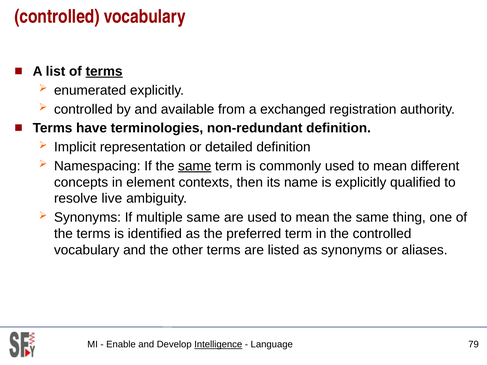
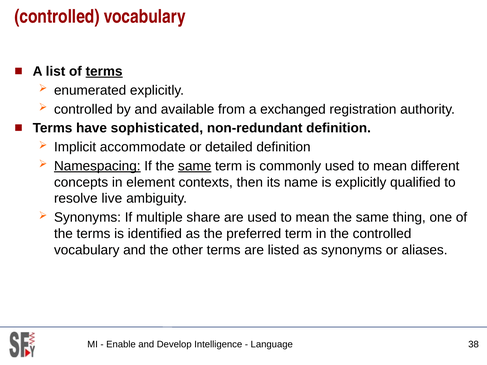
terminologies: terminologies -> sophisticated (157, 128)
representation: representation -> accommodate (143, 147)
Namespacing underline: none -> present (97, 166)
multiple same: same -> share (203, 218)
Intelligence underline: present -> none (218, 345)
79: 79 -> 38 (474, 345)
